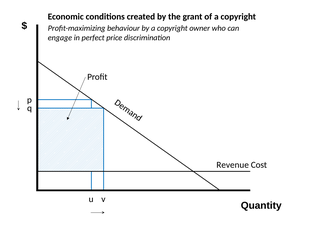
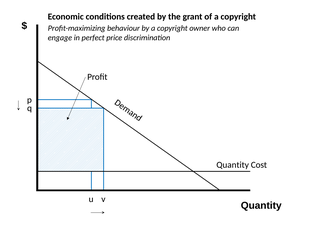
Revenue: Revenue -> Quantity (233, 165)
